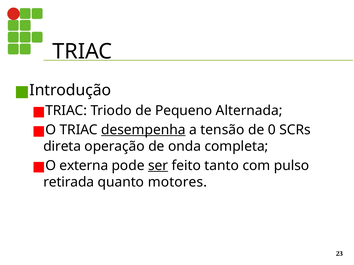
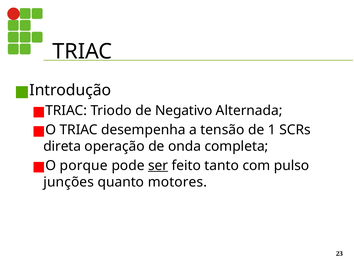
Pequeno: Pequeno -> Negativo (184, 111)
desempenha underline: present -> none (143, 130)
0: 0 -> 1 (272, 130)
externa: externa -> porque (84, 166)
retirada: retirada -> junções (69, 182)
